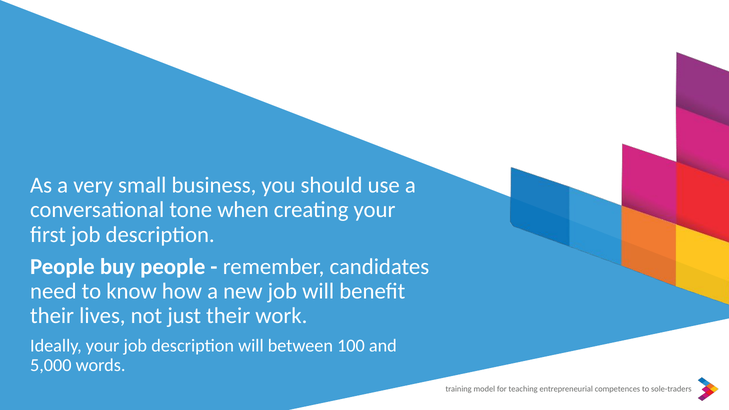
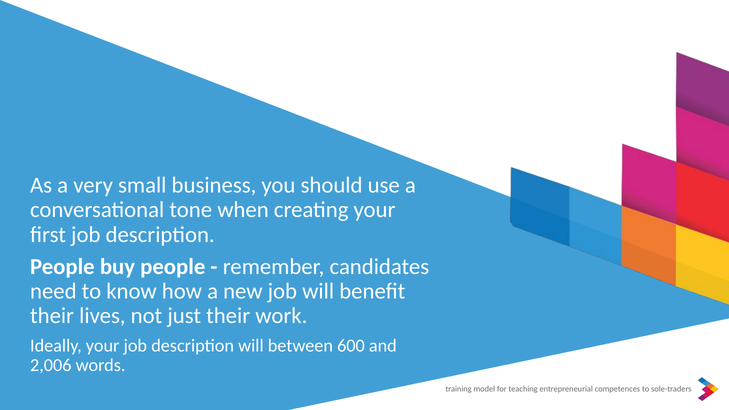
100: 100 -> 600 (351, 346)
5,000: 5,000 -> 2,006 (51, 365)
